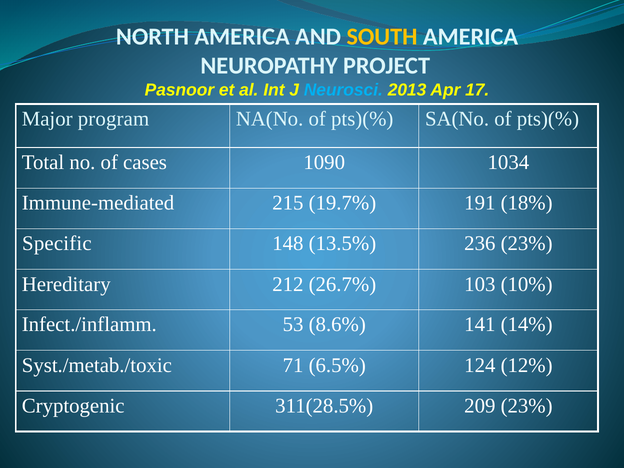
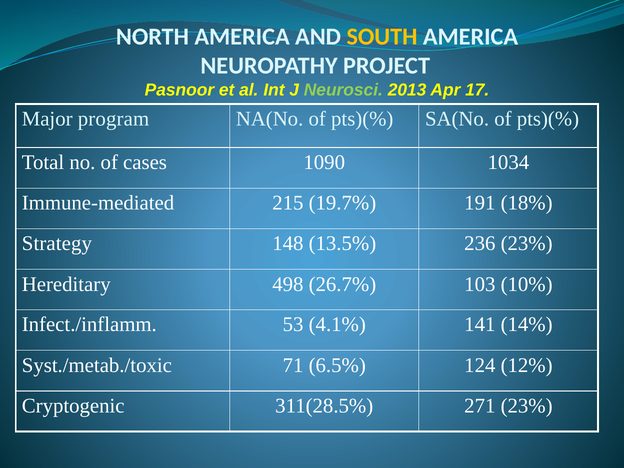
Neurosci colour: light blue -> light green (343, 90)
Specific: Specific -> Strategy (57, 243)
212: 212 -> 498 (288, 284)
8.6%: 8.6% -> 4.1% (337, 325)
209: 209 -> 271 (480, 406)
